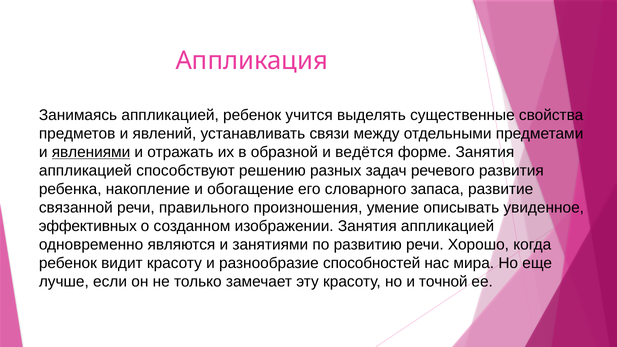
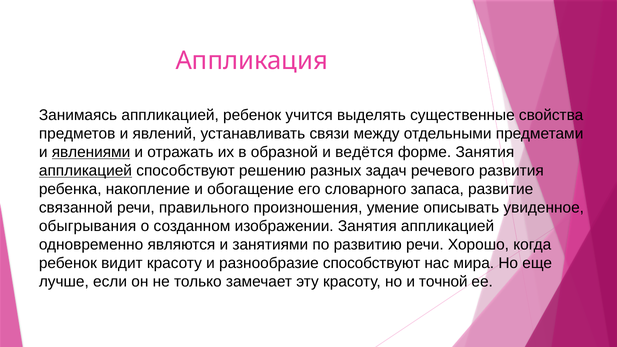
аппликацией underline: none -> present (85, 171)
эффективных: эффективных -> обыгрывания (88, 226)
разнообразие способностей: способностей -> способствуют (372, 263)
